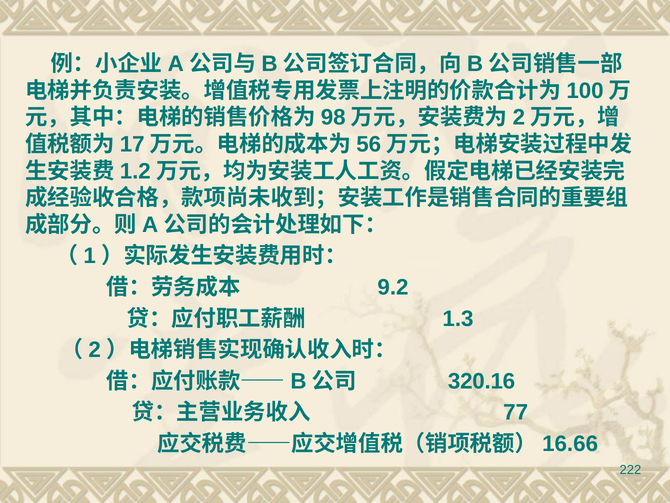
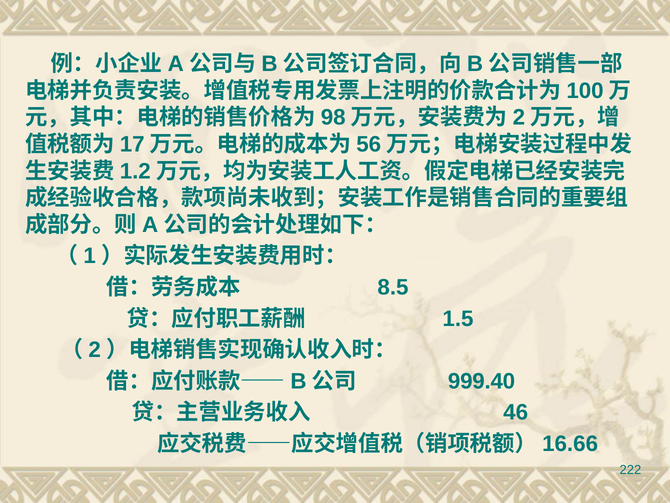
9.2: 9.2 -> 8.5 (393, 287)
1.3: 1.3 -> 1.5 (458, 318)
320.16: 320.16 -> 999.40 (482, 381)
77: 77 -> 46 (516, 412)
